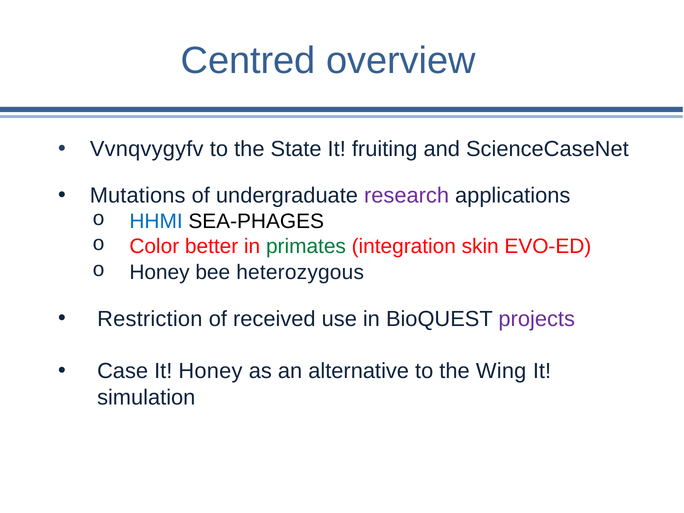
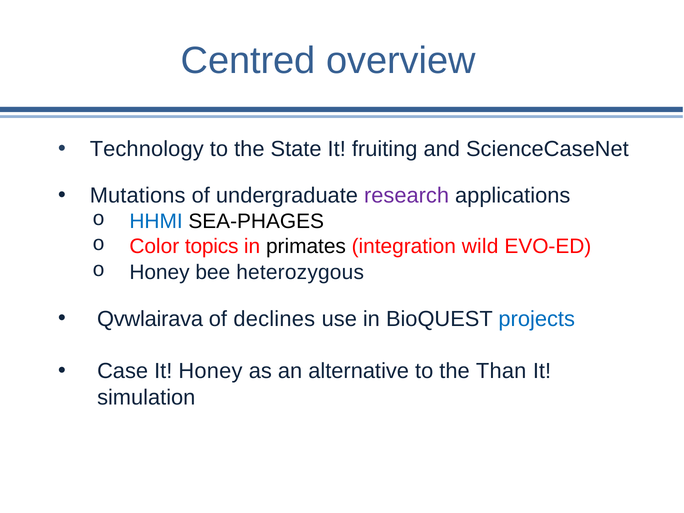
Vvnqvygyfv: Vvnqvygyfv -> Technology (147, 149)
better: better -> topics (212, 246)
primates colour: green -> black (306, 246)
skin: skin -> wild (480, 246)
Restriction: Restriction -> Qvwlairava (150, 319)
received: received -> declines (274, 319)
projects colour: purple -> blue (537, 319)
Wing: Wing -> Than (501, 371)
